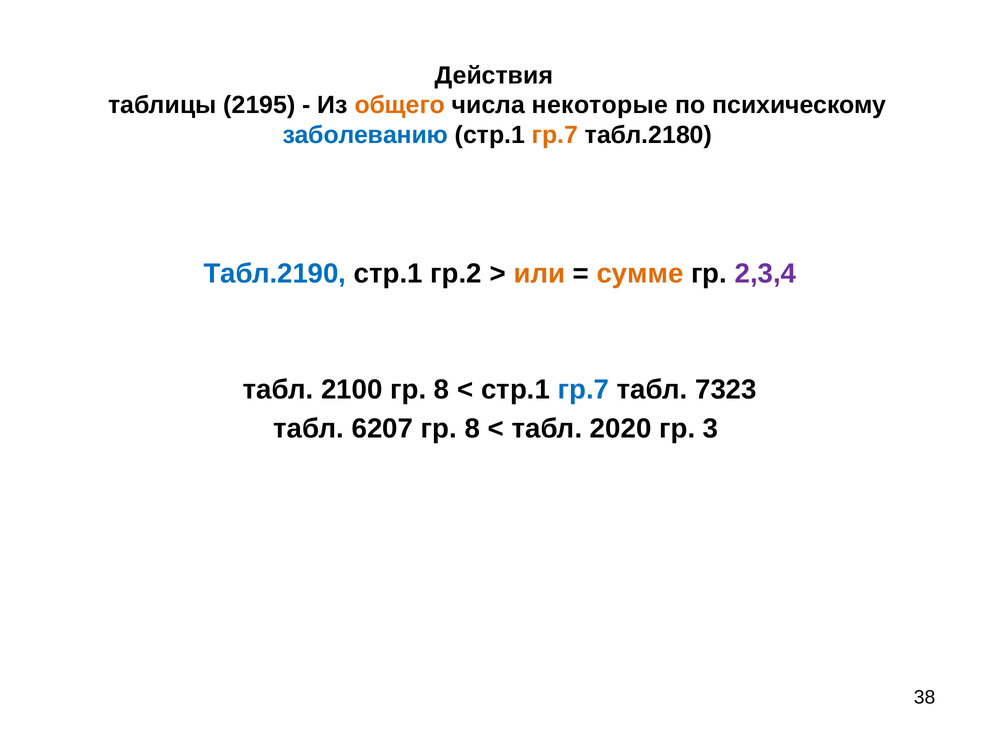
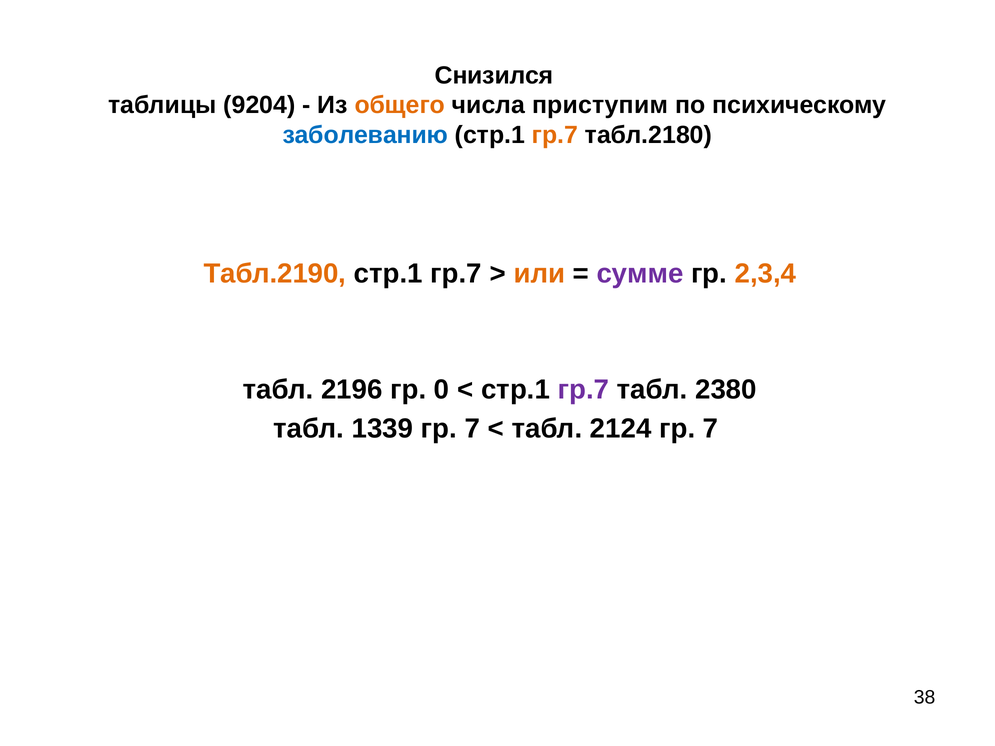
Действия: Действия -> Снизился (494, 75)
2195: 2195 -> 9204 (259, 105)
некоторые: некоторые -> приступим (600, 105)
Табл.2190 colour: blue -> orange (275, 274)
гр.2: гр.2 -> гр.7 (456, 274)
сумме colour: orange -> purple (640, 274)
2,3,4 colour: purple -> orange (765, 274)
2100: 2100 -> 2196 (352, 390)
8: 8 -> 0 (442, 390)
гр.7 colour: blue -> purple (583, 390)
7323: 7323 -> 2380 (726, 390)
6207: 6207 -> 1339 (382, 429)
8: 8 -> 7 (472, 429)
2020: 2020 -> 2124 (621, 429)
3: 3 -> 7 (711, 429)
